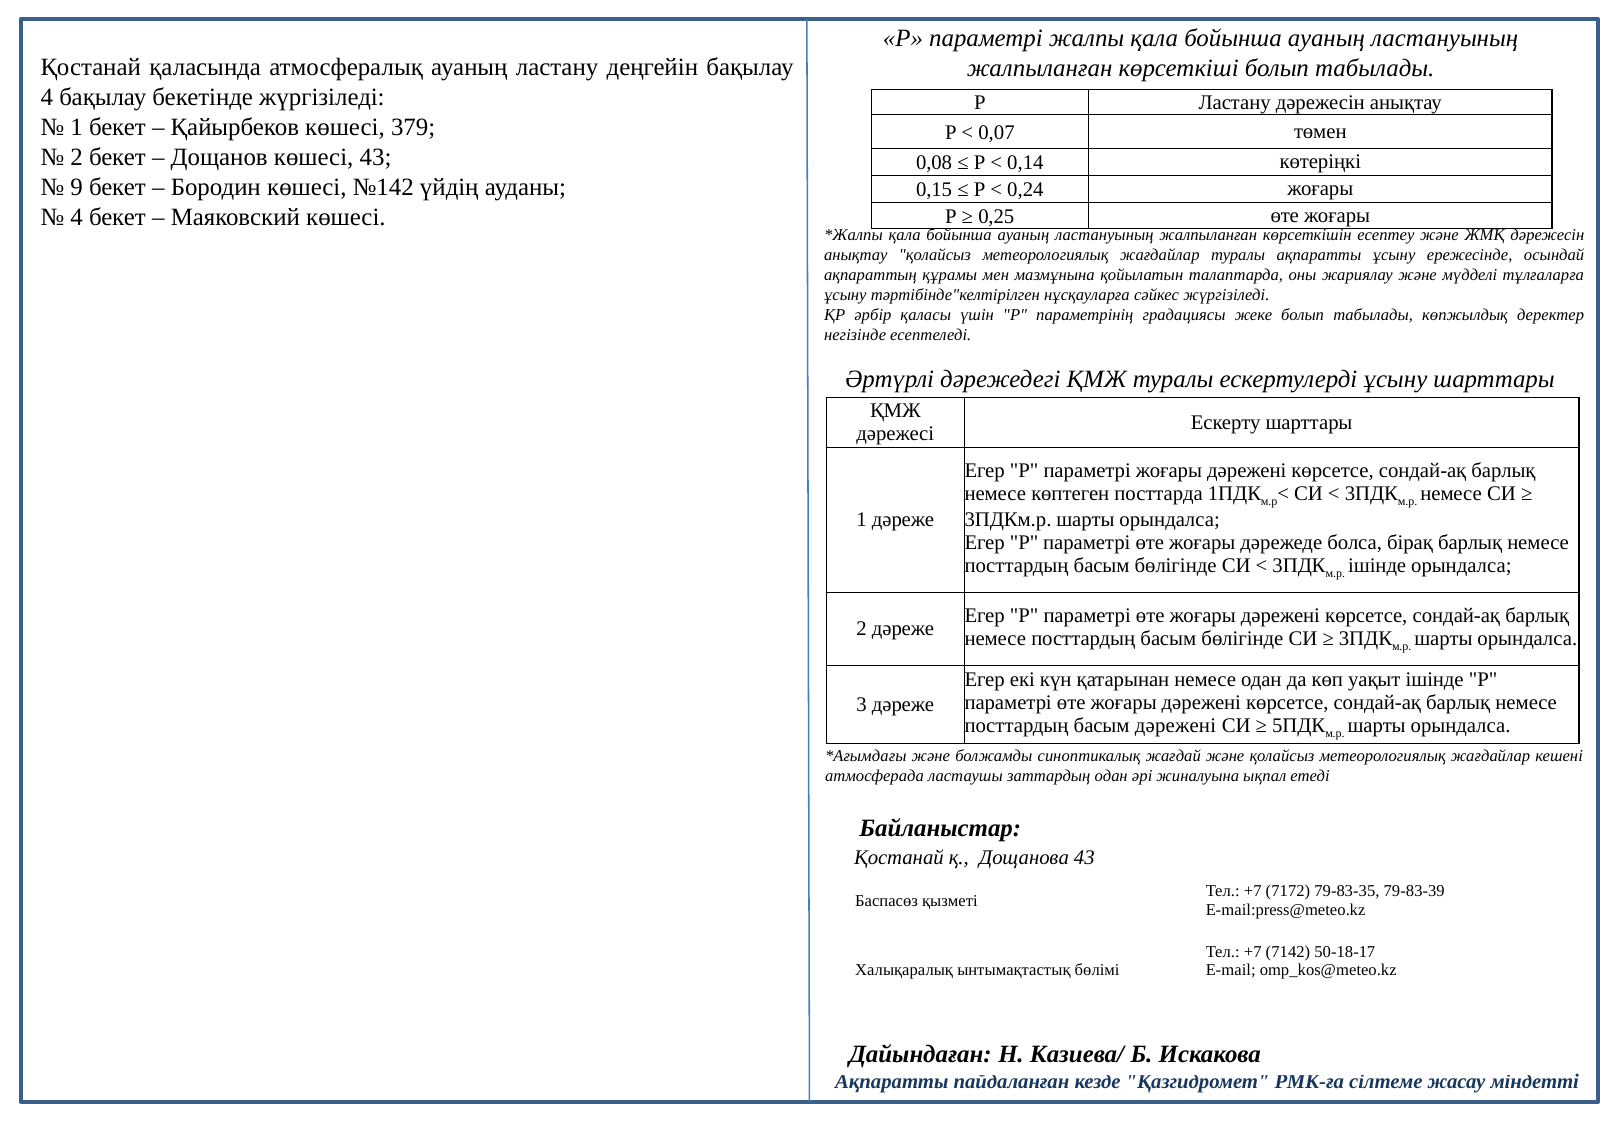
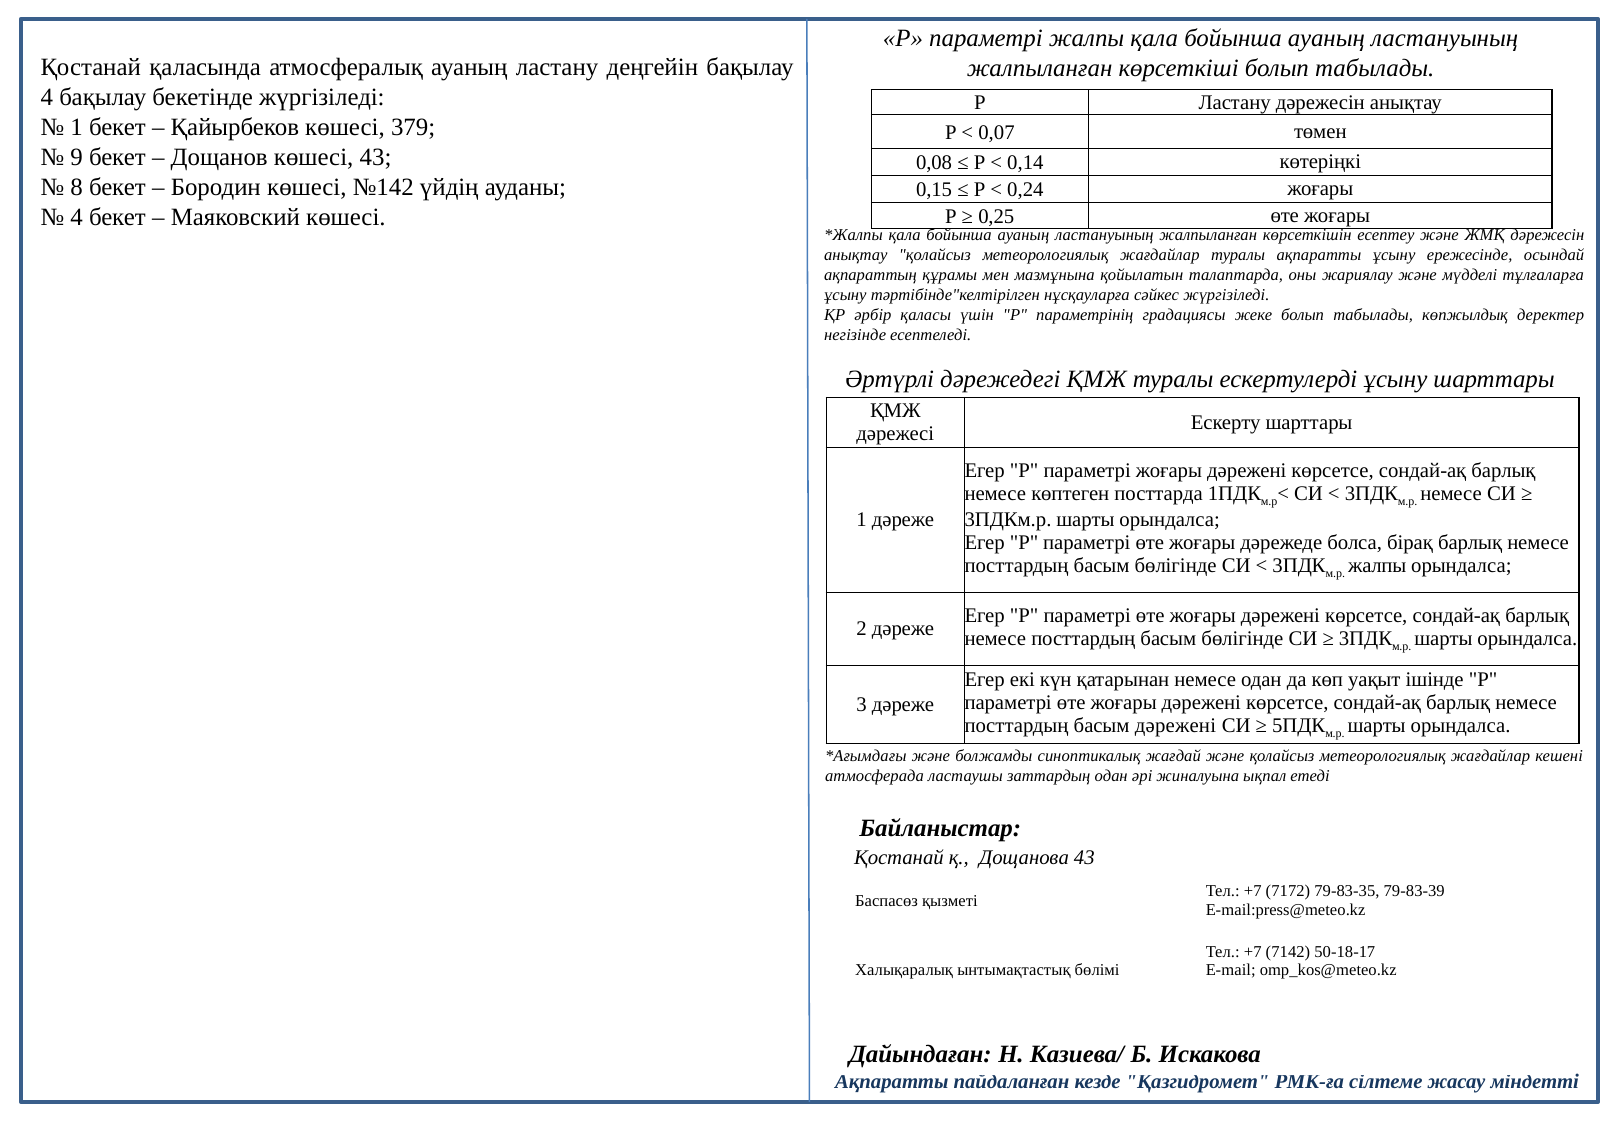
2: 2 -> 9 (77, 157)
9: 9 -> 8 (77, 187)
ішінде: ішінде -> жалпы (1377, 566)
